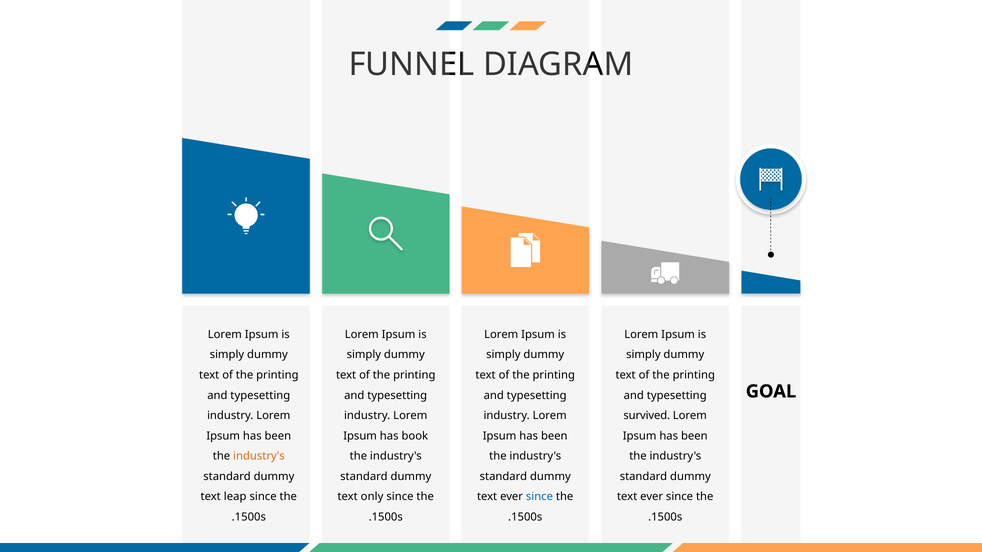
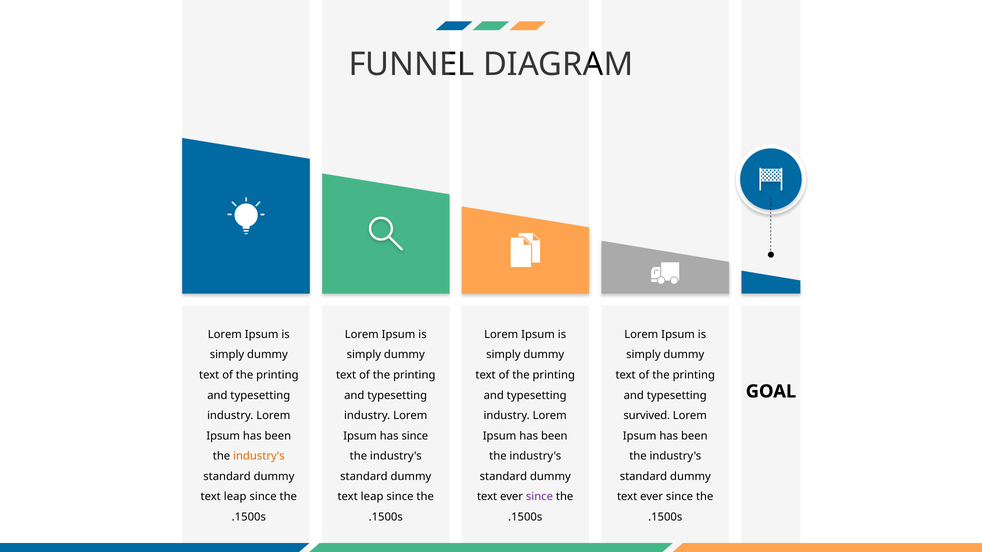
has book: book -> since (415, 436)
only: only -> leap (372, 497)
since colour: blue -> purple (539, 497)
